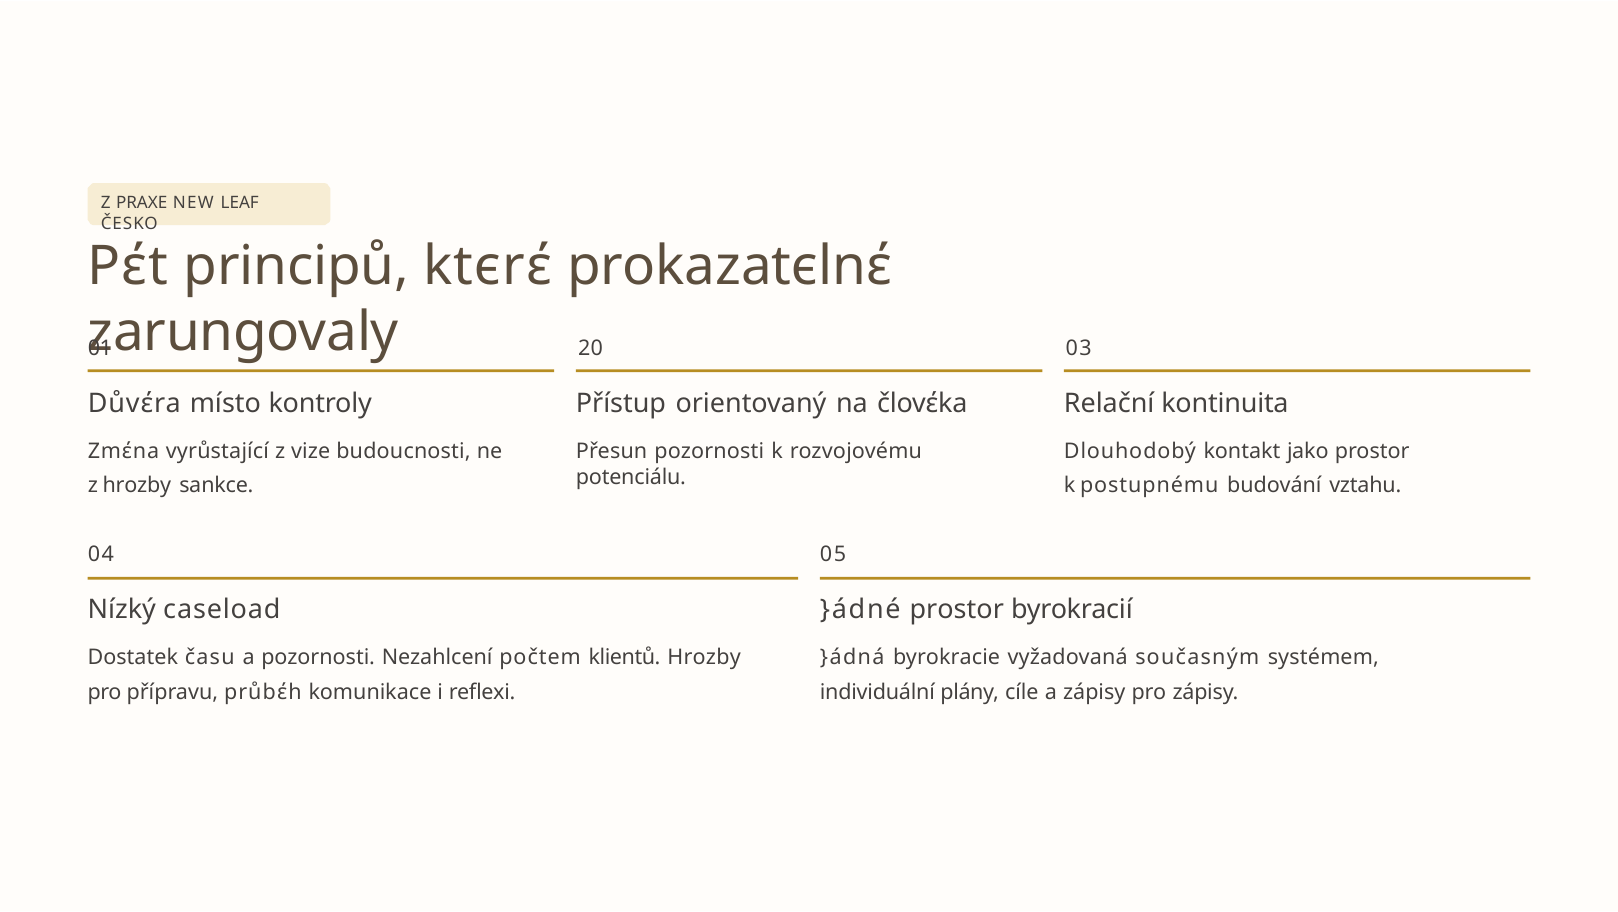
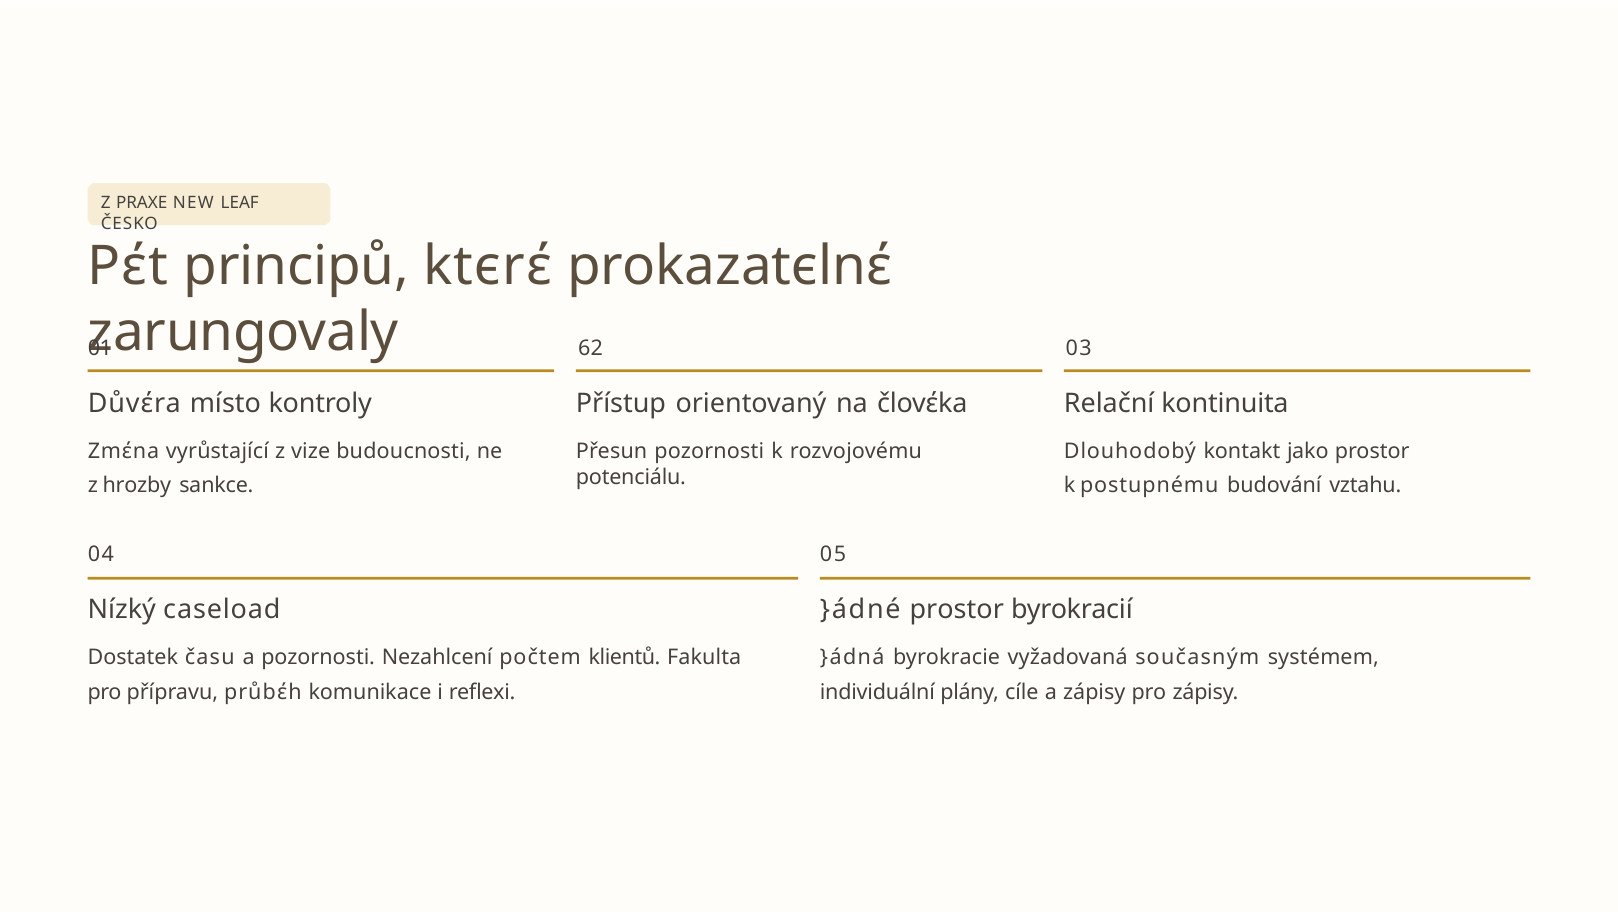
20: 20 -> 62 (590, 349)
klientů Hrozby: Hrozby -> Fakulta (704, 657)
